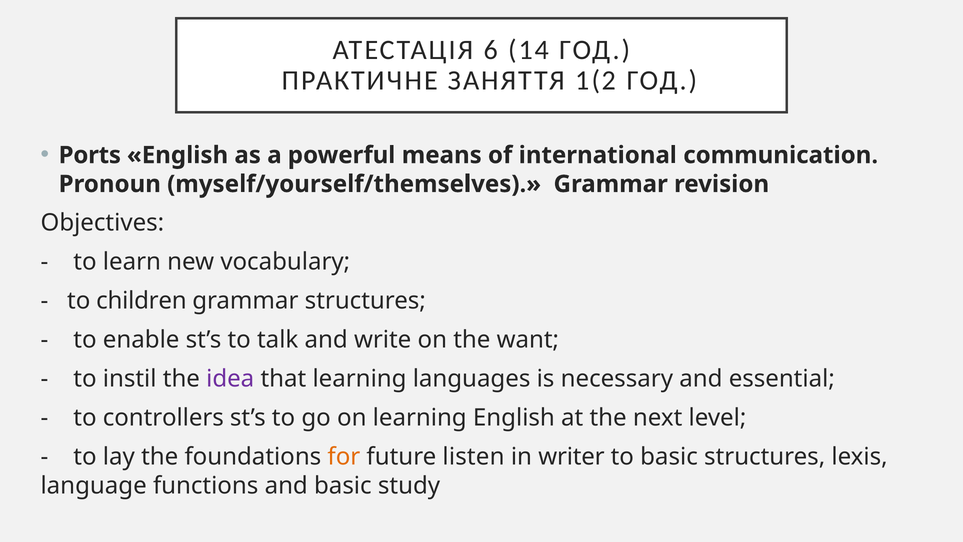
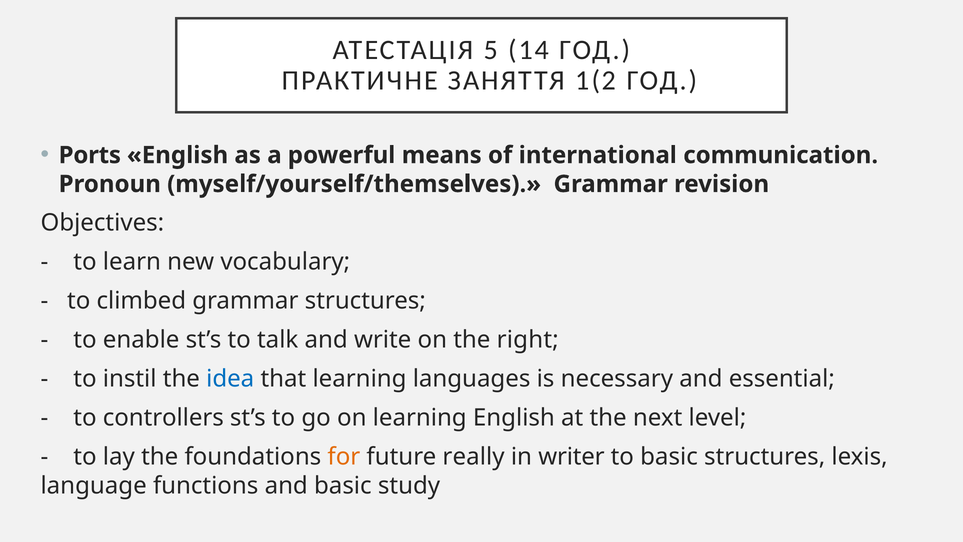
6: 6 -> 5 (491, 50)
children: children -> climbed (141, 301)
want: want -> right (528, 340)
idea colour: purple -> blue (230, 379)
listen: listen -> really (474, 456)
